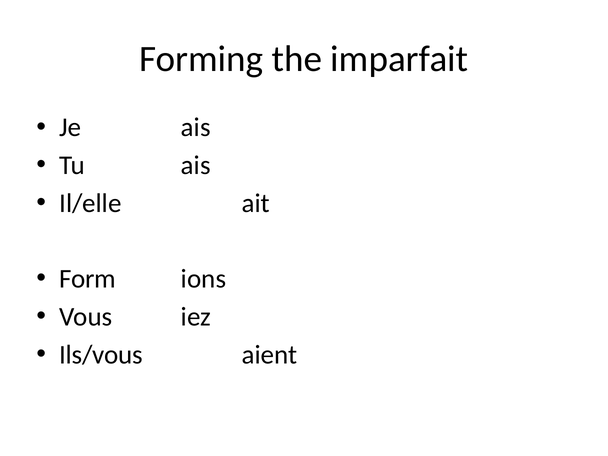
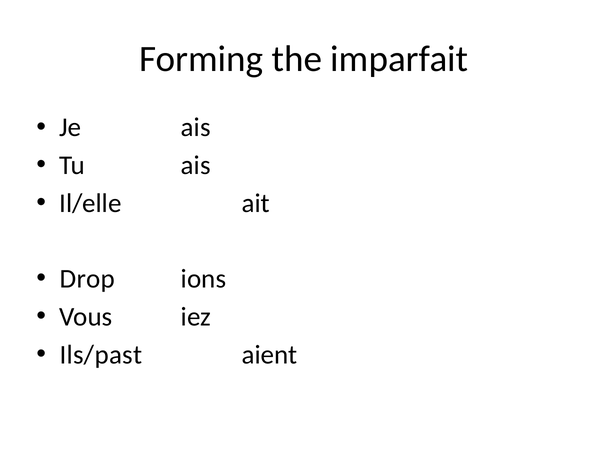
Form: Form -> Drop (87, 279)
Ils/vous: Ils/vous -> Ils/past (101, 355)
